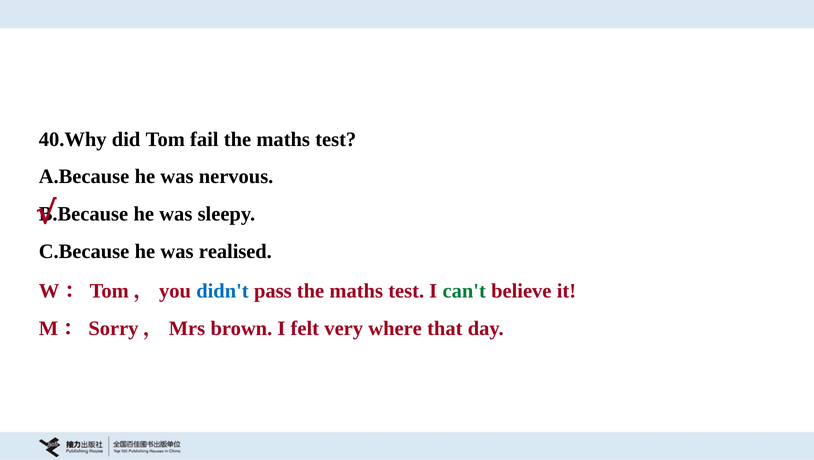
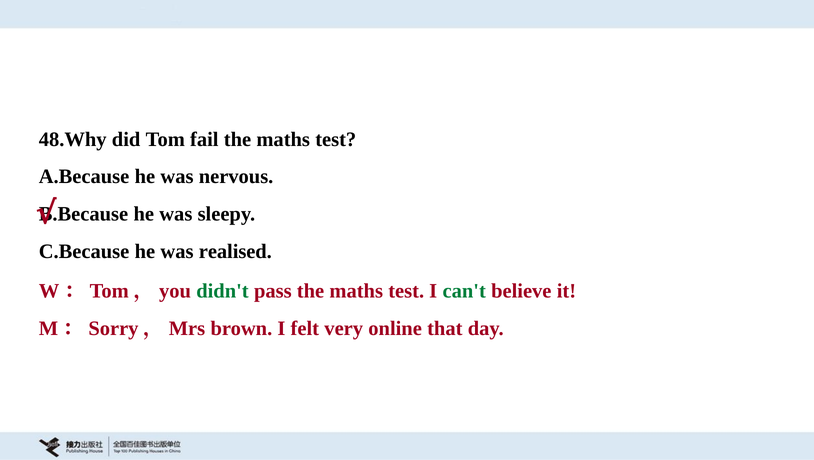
40.Why: 40.Why -> 48.Why (73, 140)
didn't colour: blue -> green (222, 291)
where: where -> online (395, 329)
